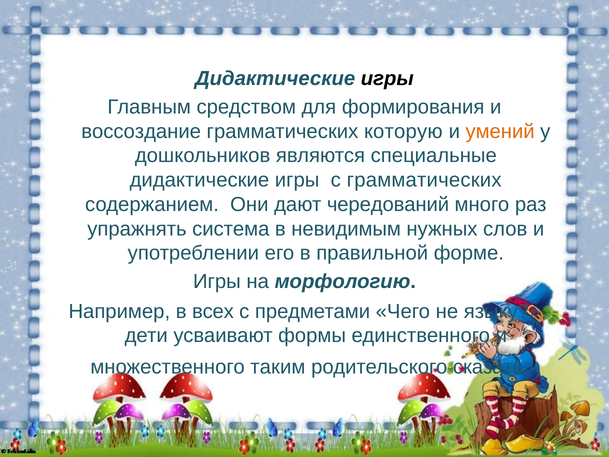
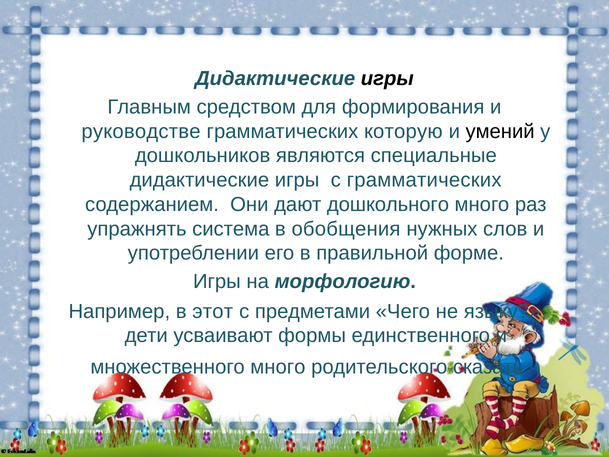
воссоздание: воссоздание -> руководстве (141, 131)
умений colour: orange -> black (500, 131)
чередований: чередований -> дошкольного (388, 204)
невидимым: невидимым -> обобщения (346, 229)
всех: всех -> этот (213, 311)
множественного таким: таким -> много (278, 367)
